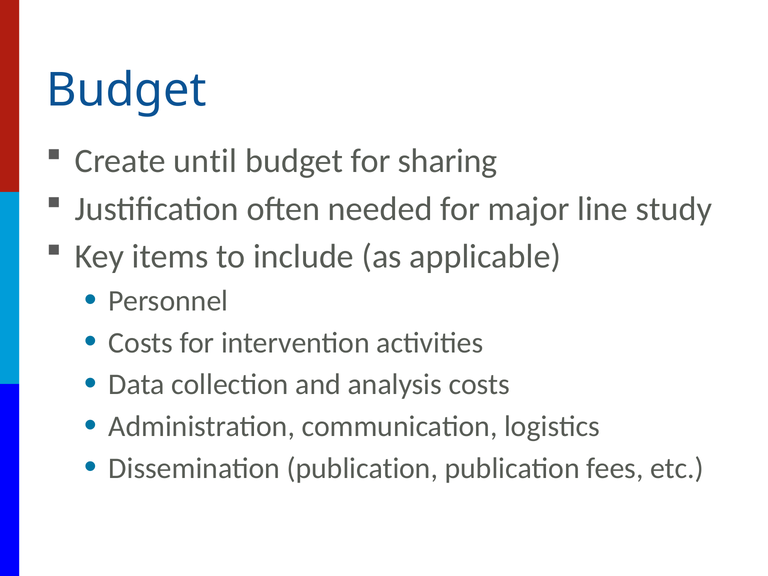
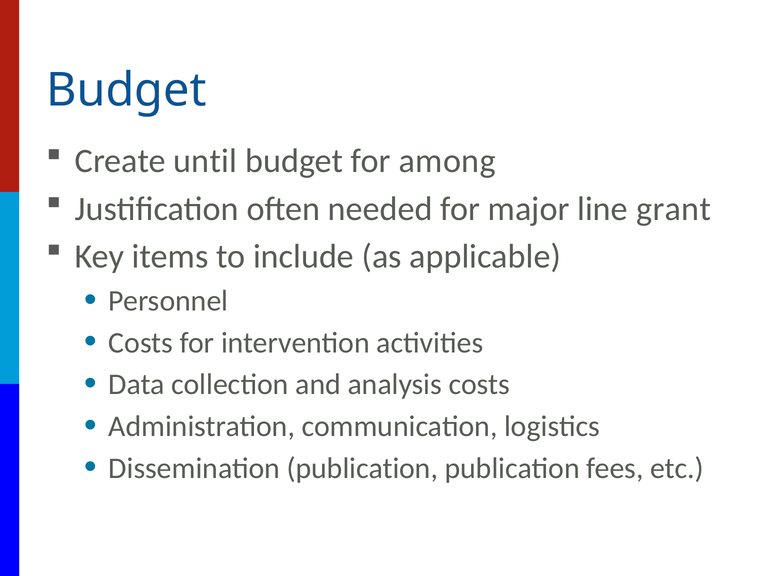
sharing: sharing -> among (447, 161)
study: study -> grant (674, 209)
